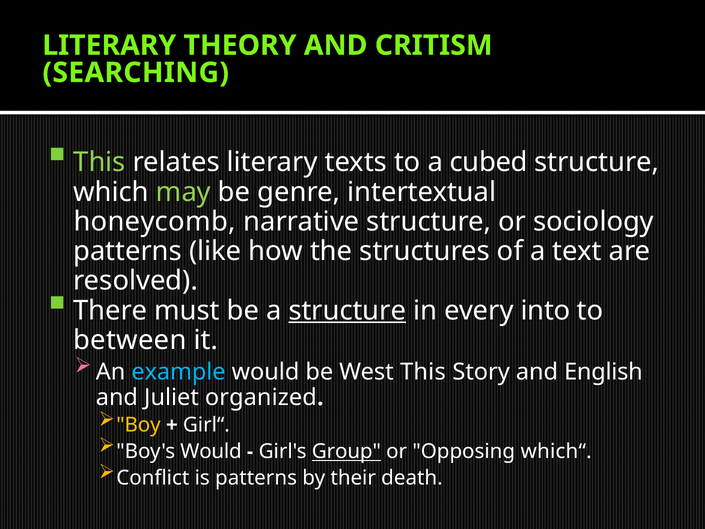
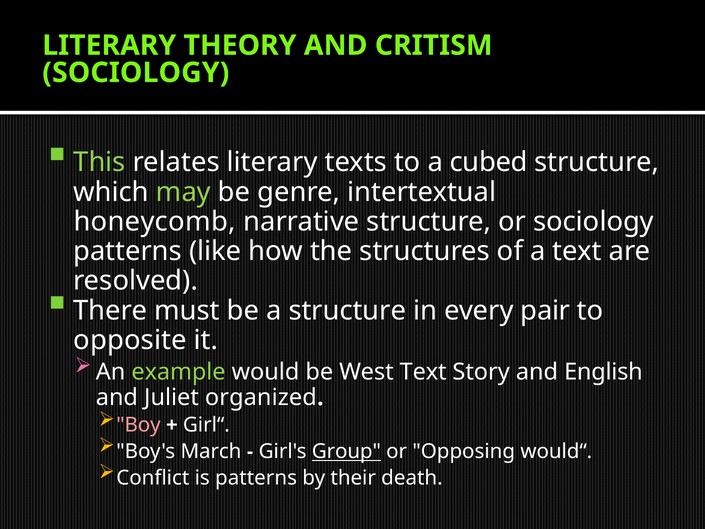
SEARCHING: SEARCHING -> SOCIOLOGY (136, 73)
structure underline: present -> none (347, 310)
into: into -> pair (545, 310)
between: between -> opposite (130, 340)
example colour: light blue -> light green (179, 372)
West This: This -> Text (423, 372)
Boy colour: yellow -> pink (138, 425)
Boy's Would: Would -> March (211, 451)
which“: which“ -> would“ (556, 451)
